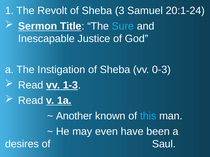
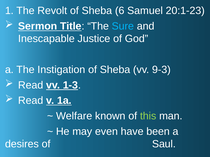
3: 3 -> 6 (120, 11)
20:1-24: 20:1-24 -> 20:1-23 (185, 11)
0-3: 0-3 -> 9-3 (161, 70)
Another: Another -> Welfare (74, 116)
this colour: light blue -> light green (148, 116)
